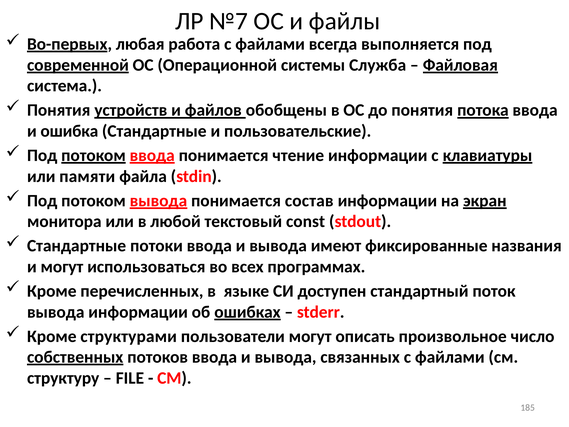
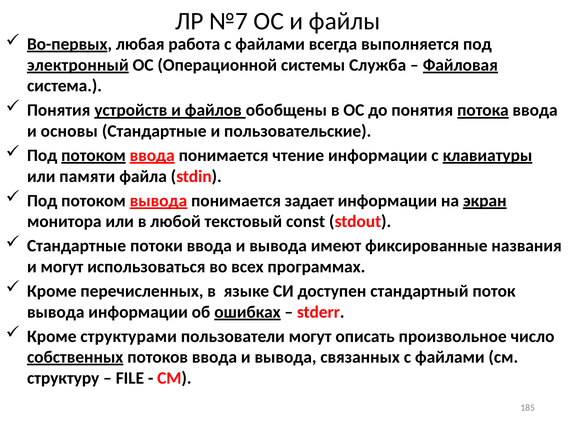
современной: современной -> электронный (78, 65)
ошибка: ошибка -> основы (69, 131)
состав: состав -> задает (309, 201)
